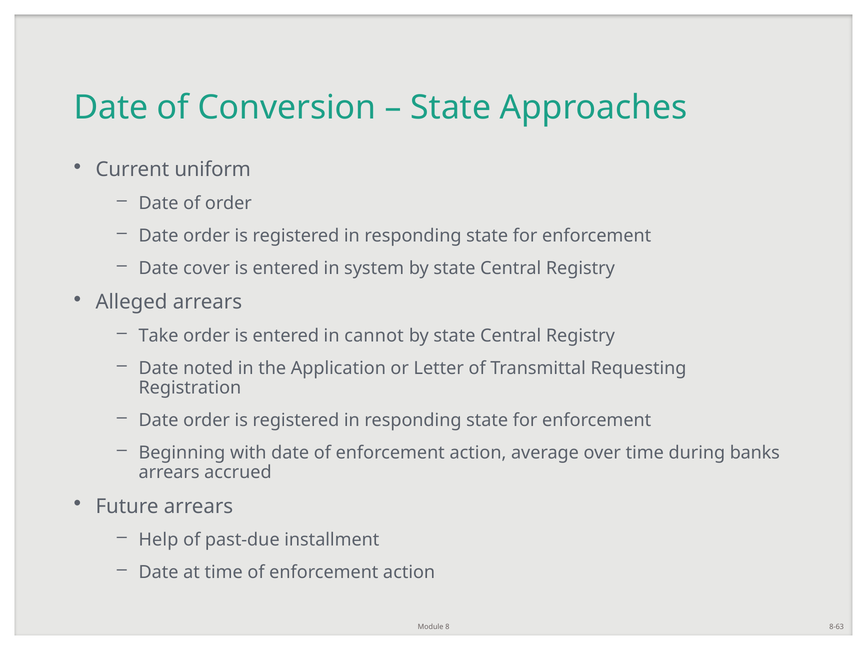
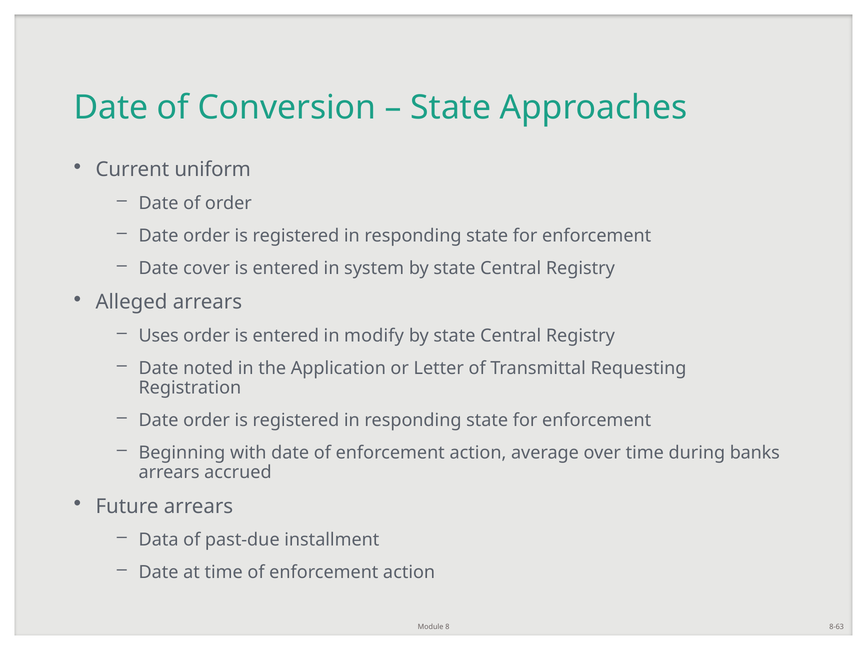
Take: Take -> Uses (159, 336)
cannot: cannot -> modify (374, 336)
Help: Help -> Data (159, 540)
